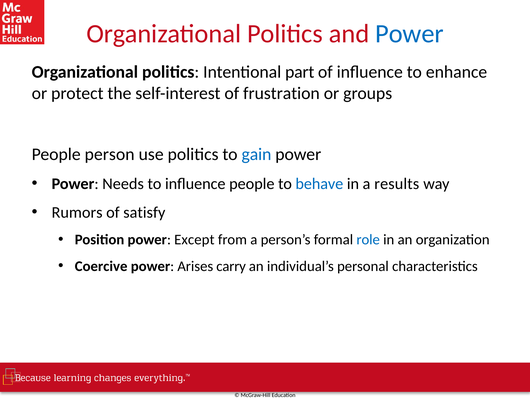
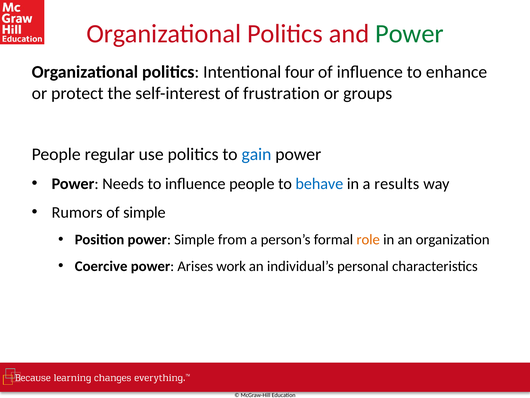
Power colour: blue -> green (409, 34)
part: part -> four (300, 72)
person: person -> regular (110, 154)
of satisfy: satisfy -> simple (144, 212)
power Except: Except -> Simple (194, 239)
role colour: blue -> orange (368, 239)
carry: carry -> work (231, 266)
